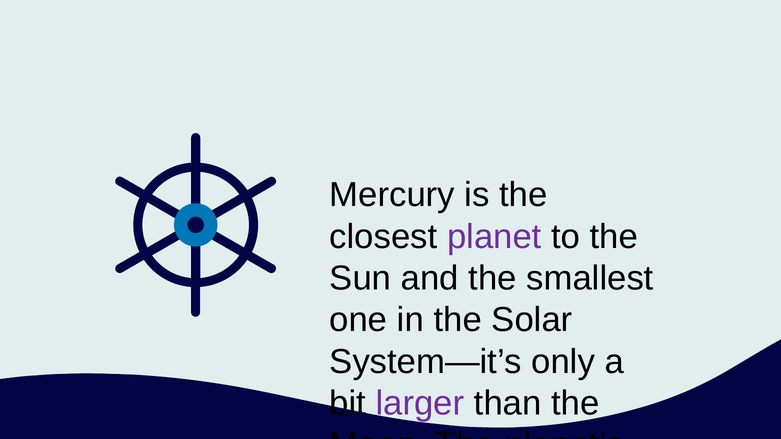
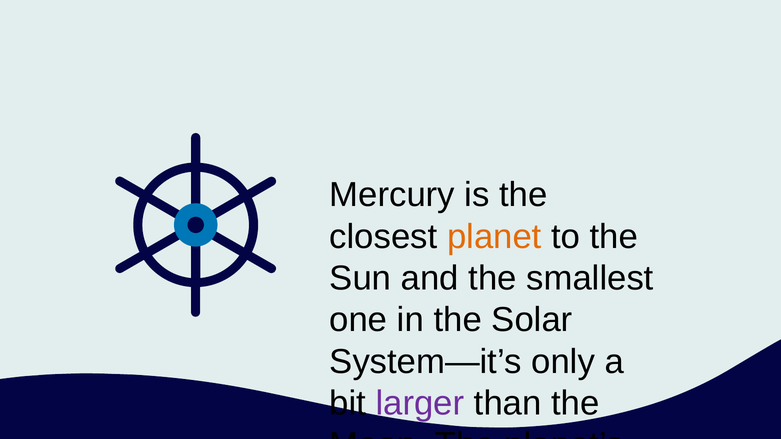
planet colour: purple -> orange (494, 237)
